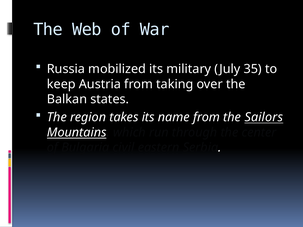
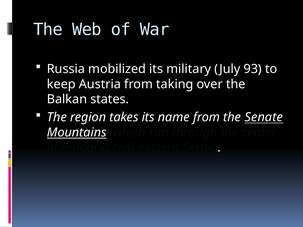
35: 35 -> 93 (253, 69)
Sailors: Sailors -> Senate (264, 117)
